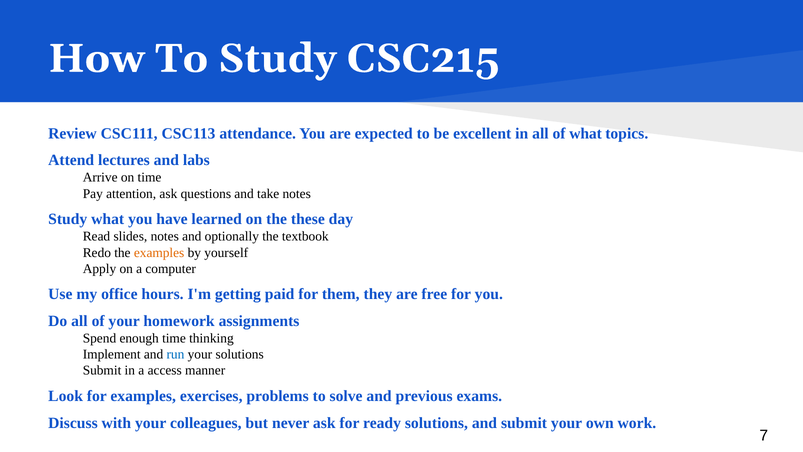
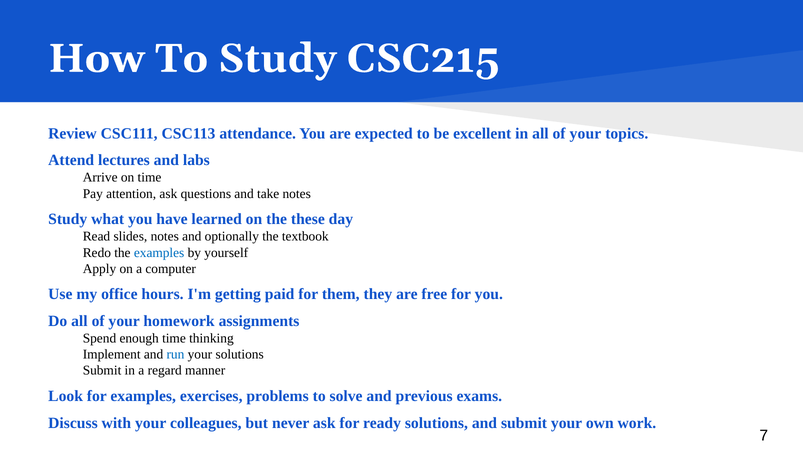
in all of what: what -> your (585, 133)
examples colour: orange -> blue (159, 252)
access: access -> regard (165, 370)
